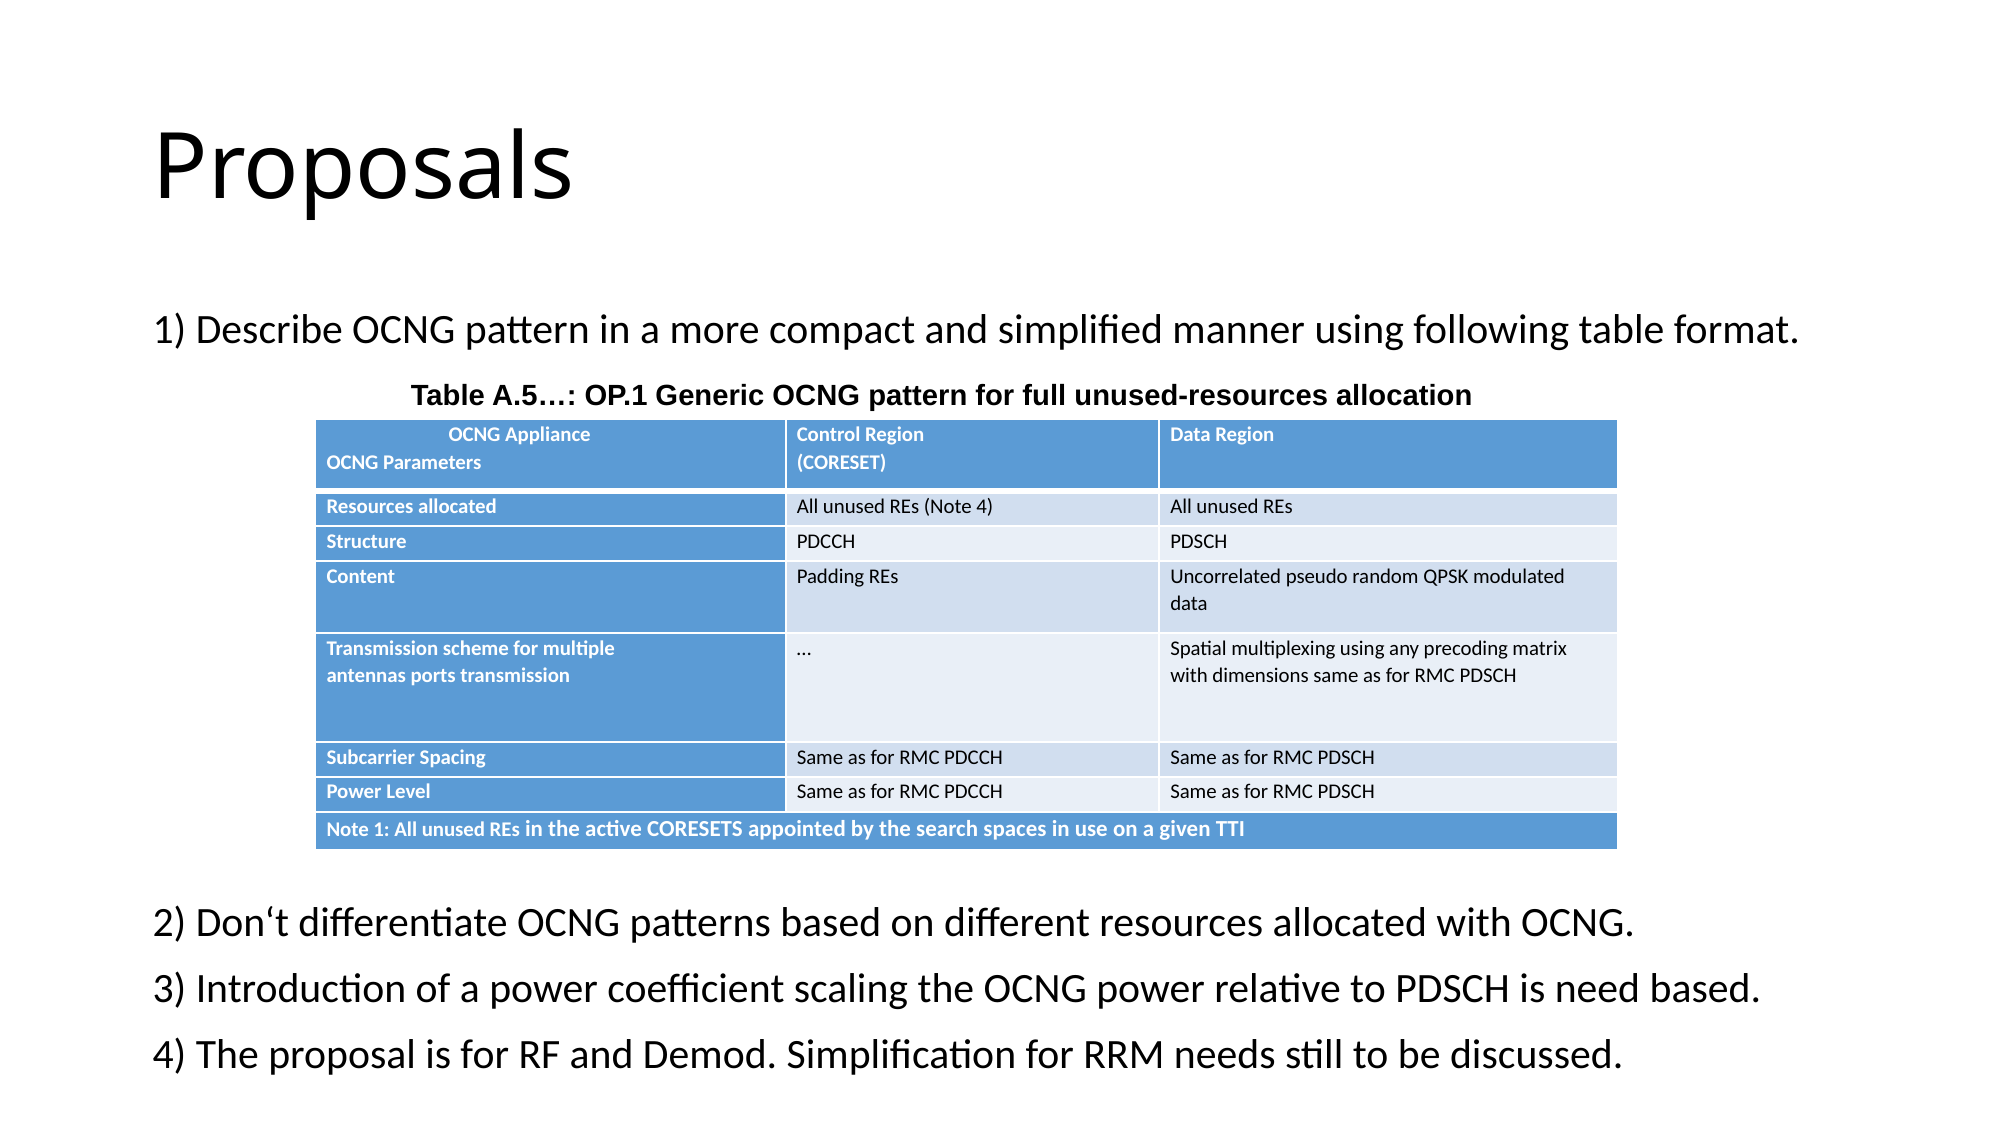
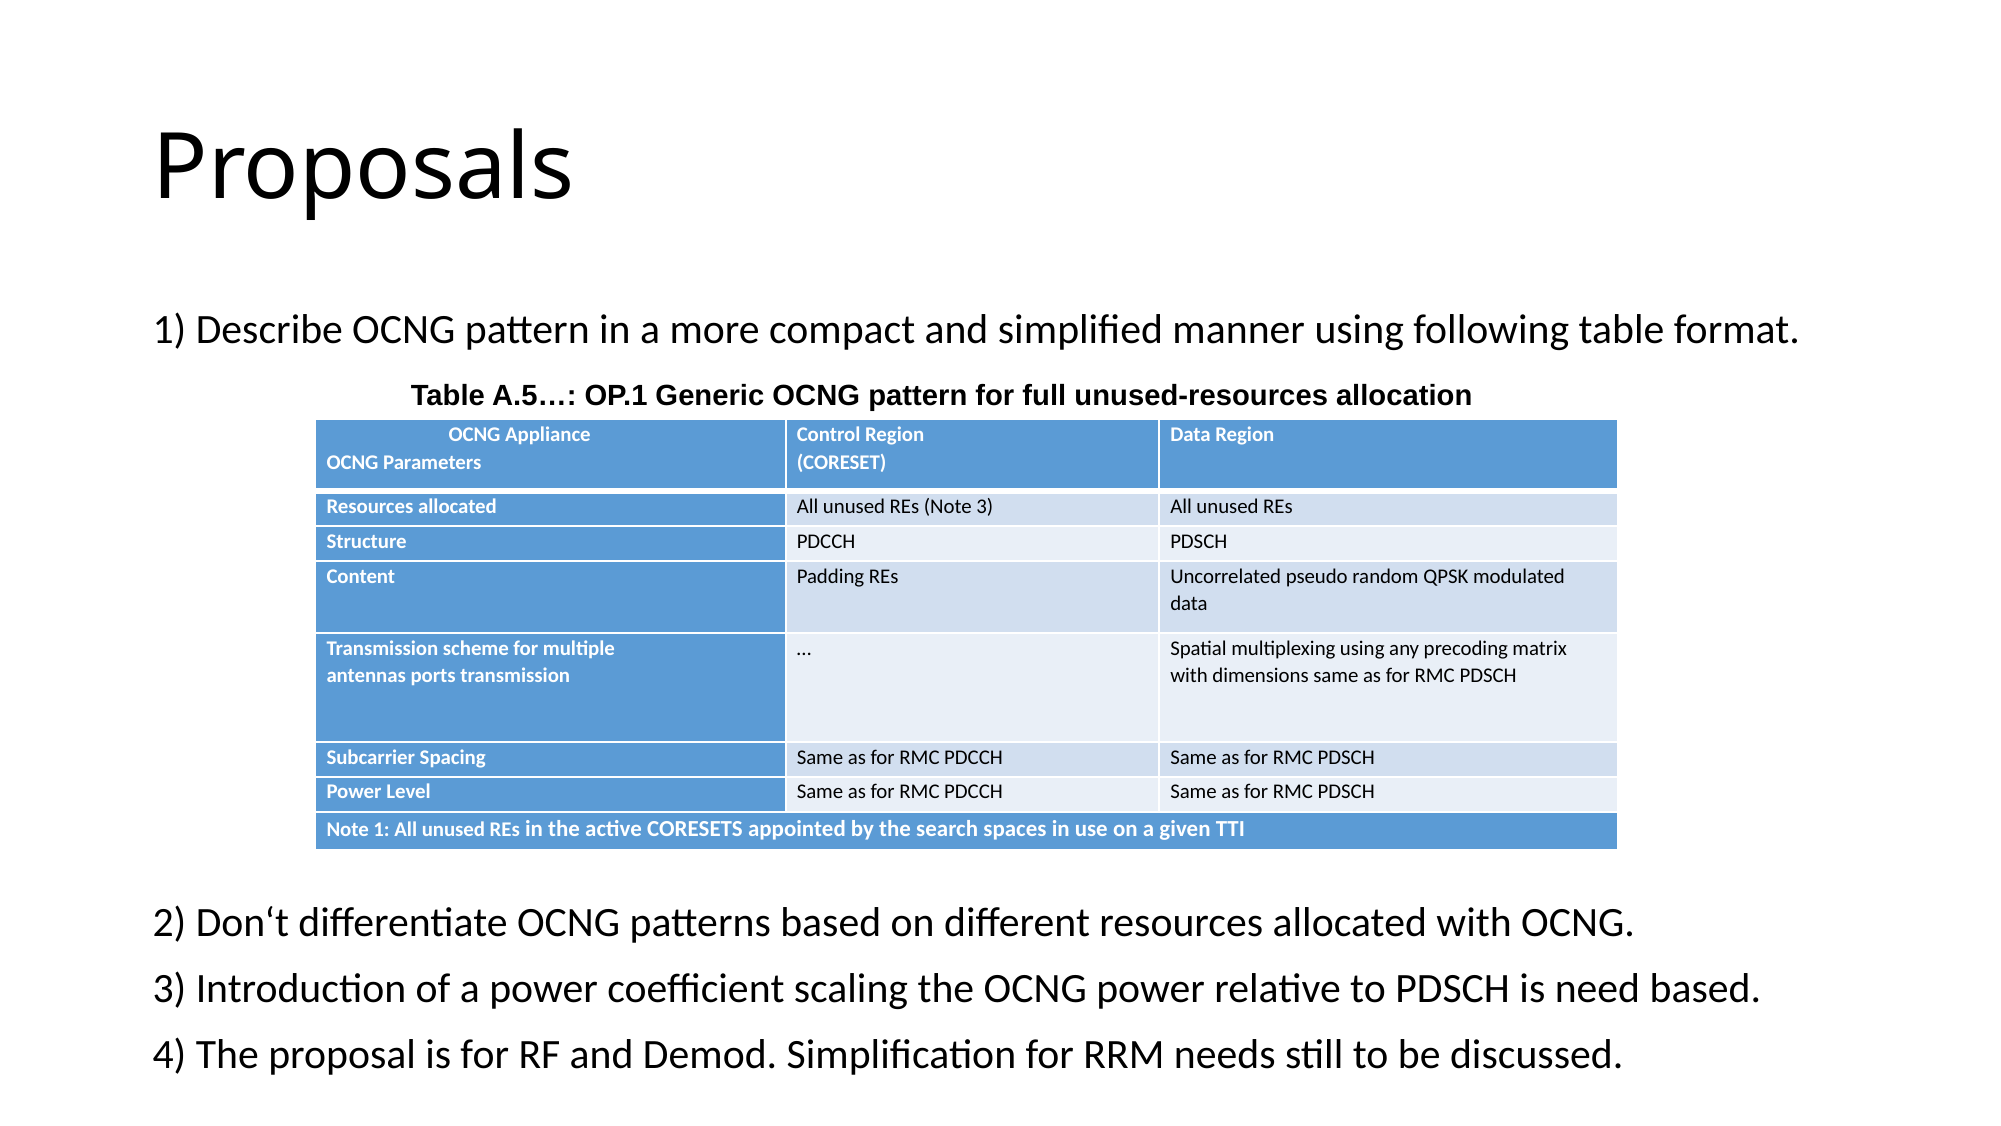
Note 4: 4 -> 3 (985, 506)
